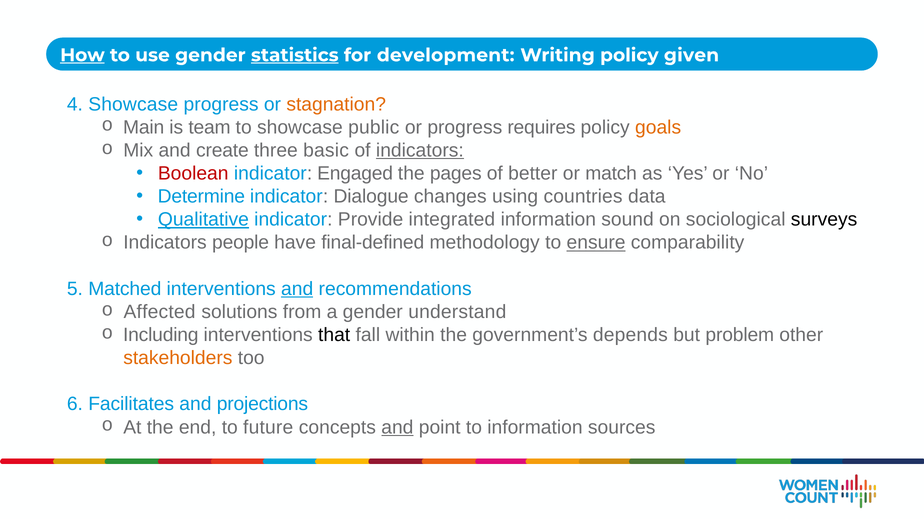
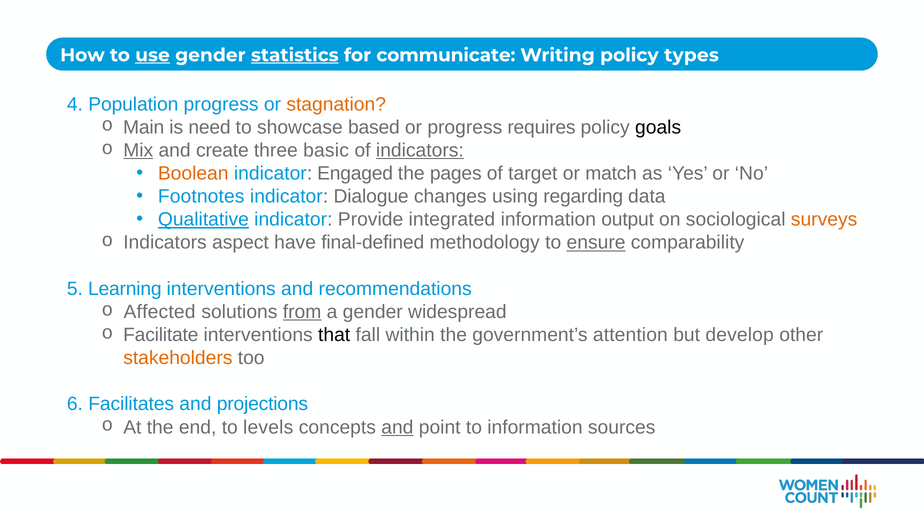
How underline: present -> none (82, 55)
use underline: none -> present (153, 55)
development: development -> communicate (446, 55)
given: given -> types (692, 55)
4 Showcase: Showcase -> Population (133, 104)
team: team -> need (210, 127)
public: public -> based (374, 127)
goals colour: orange -> black (658, 127)
Mix underline: none -> present (138, 151)
Boolean colour: red -> orange (193, 174)
better: better -> target (533, 174)
Determine: Determine -> Footnotes (201, 197)
countries: countries -> regarding (583, 197)
sound: sound -> output (628, 220)
surveys colour: black -> orange (824, 220)
people: people -> aspect (240, 243)
Matched: Matched -> Learning (125, 289)
and underline: present -> none (297, 289)
from underline: none -> present (302, 312)
understand: understand -> widespread (457, 312)
Including: Including -> Facilitate (161, 335)
depends: depends -> attention (630, 335)
problem: problem -> develop (740, 335)
future: future -> levels (268, 428)
